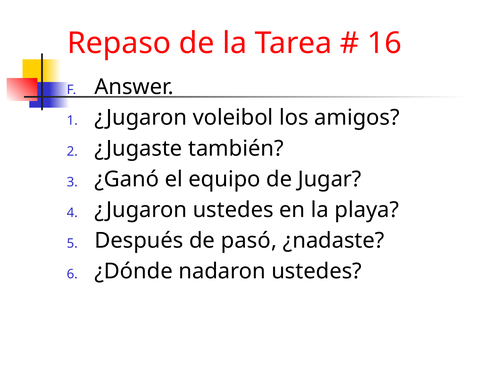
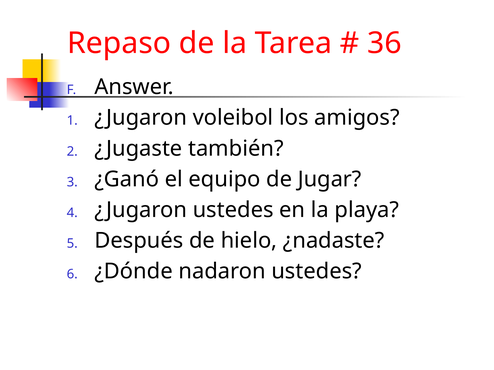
16: 16 -> 36 (384, 43)
pasó: pasó -> hielo (249, 241)
